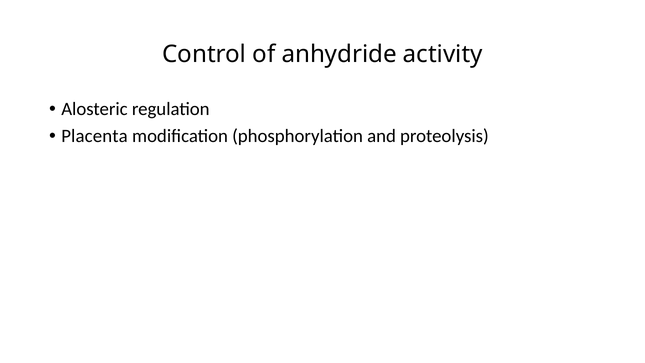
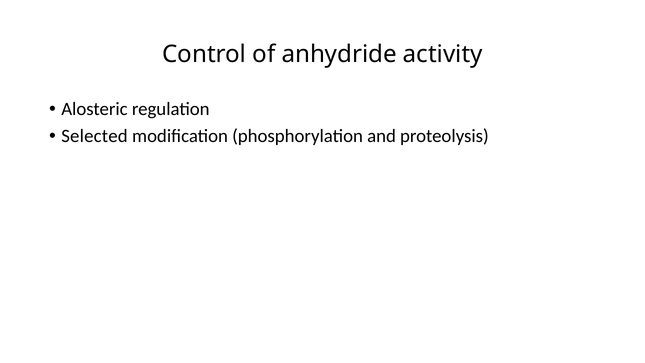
Placenta: Placenta -> Selected (94, 136)
